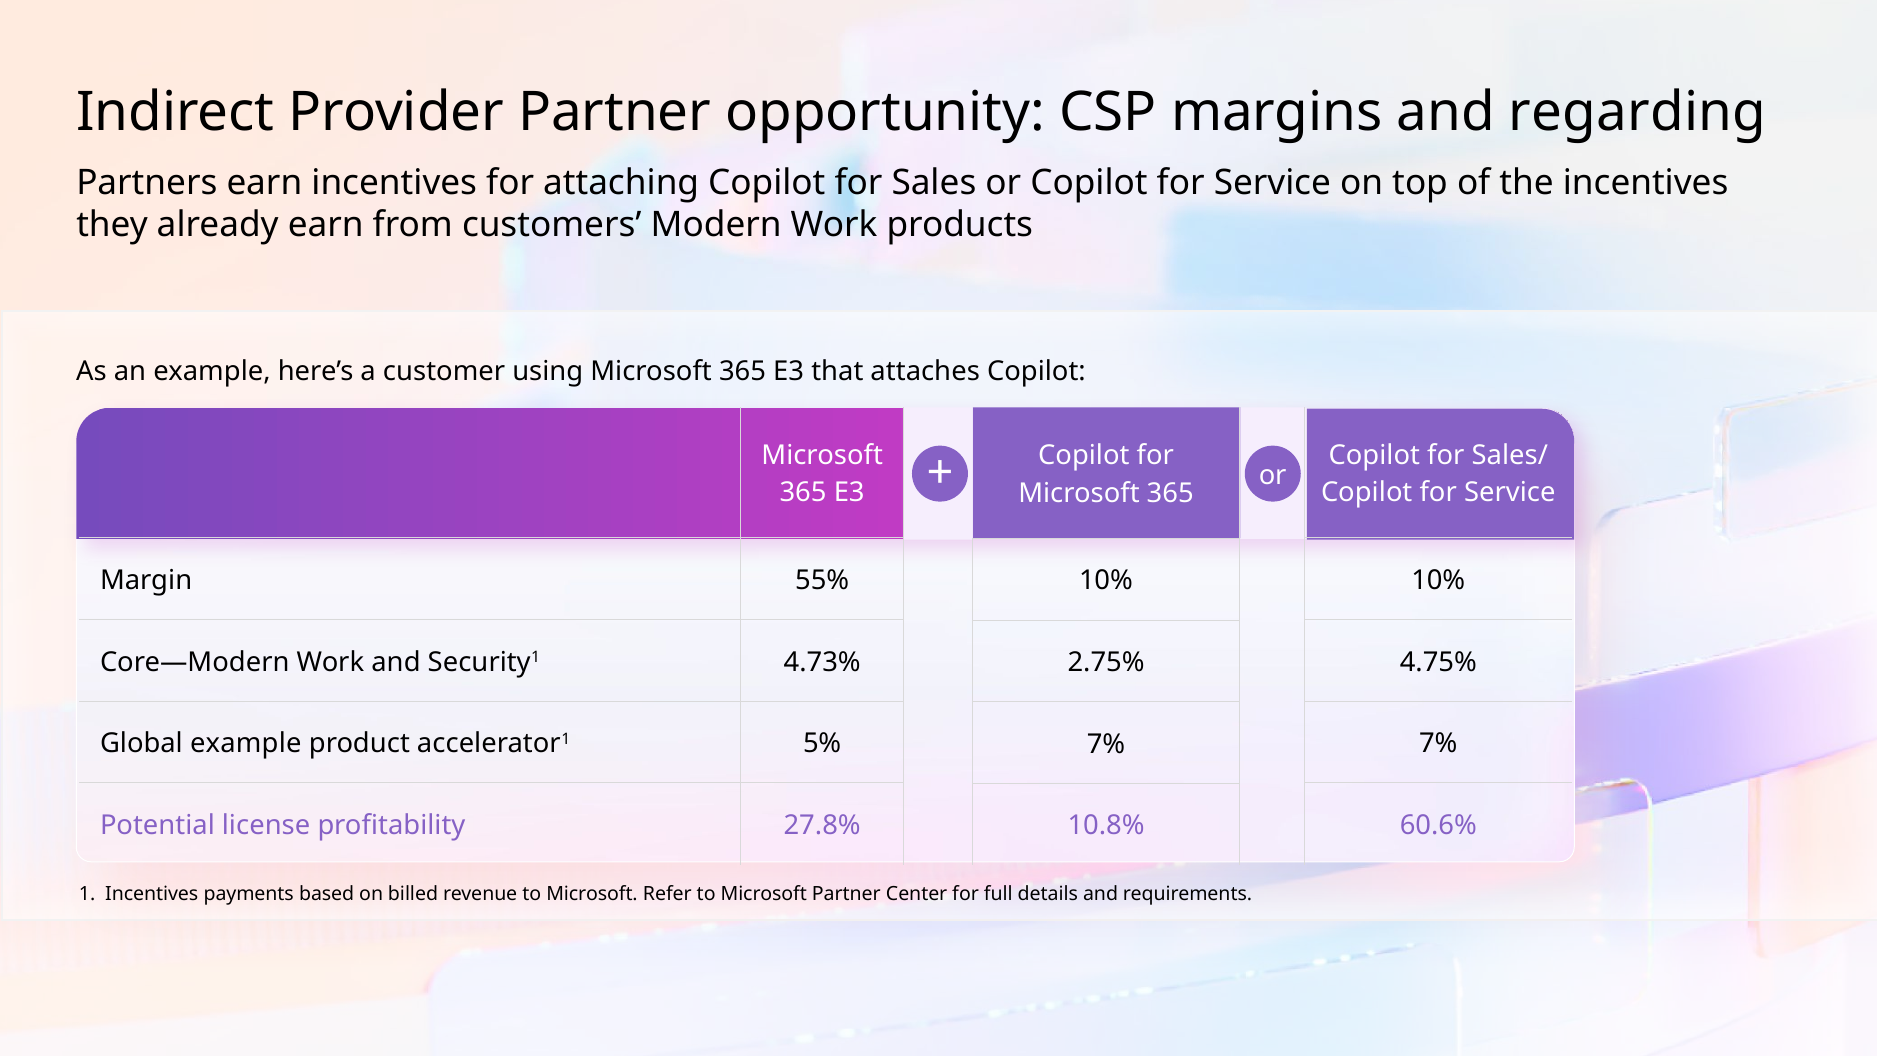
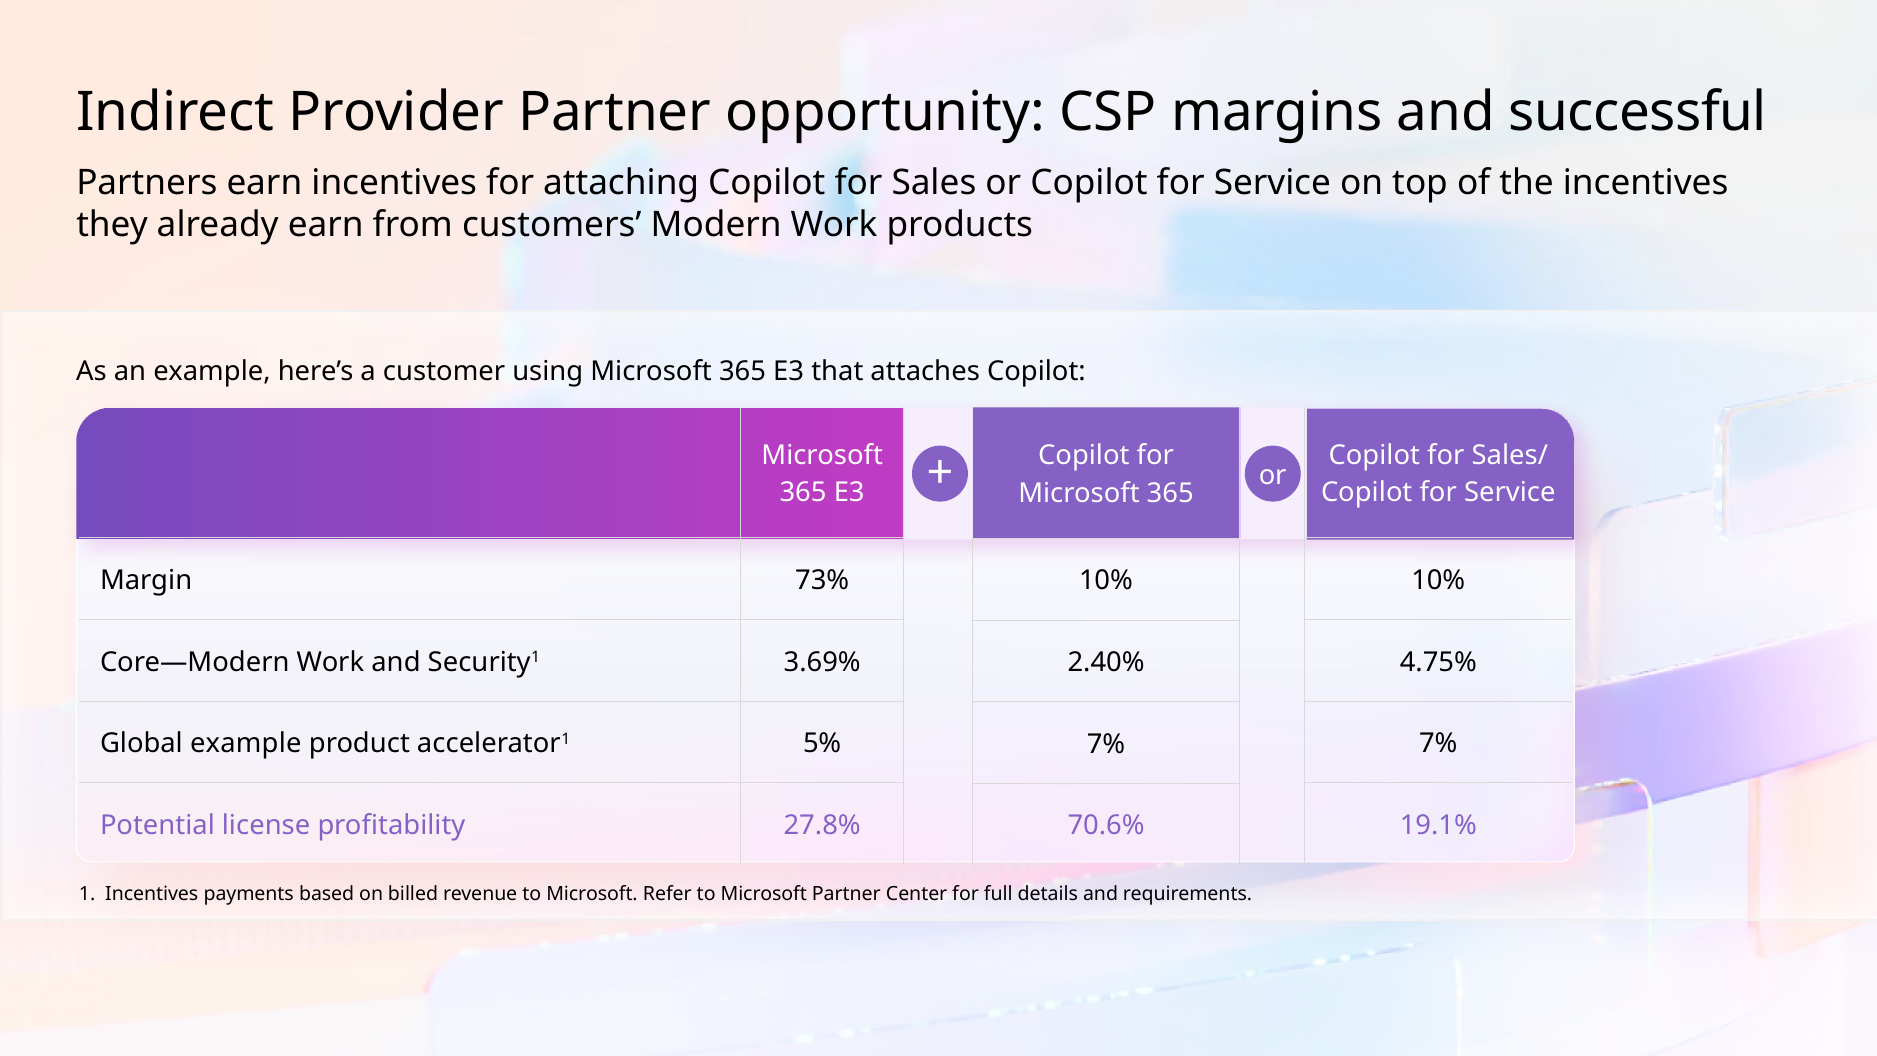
regarding: regarding -> successful (1638, 112)
55%: 55% -> 73% (822, 580)
4.73%: 4.73% -> 3.69% (822, 662)
2.75%: 2.75% -> 2.40% (1106, 662)
60.6%: 60.6% -> 19.1% (1438, 825)
10.8%: 10.8% -> 70.6% (1106, 826)
